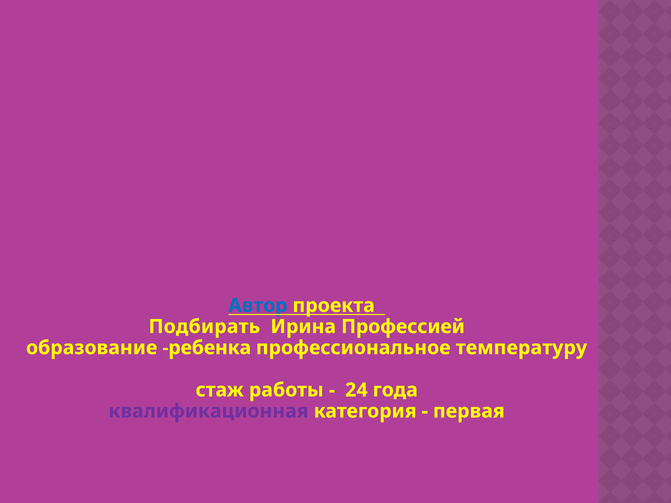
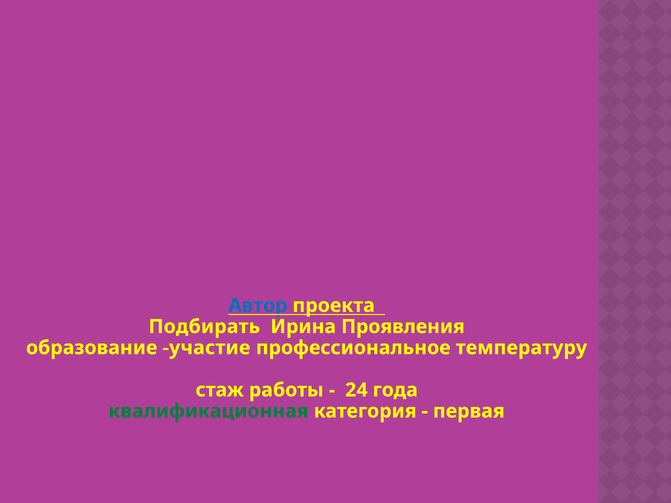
Профессией: Профессией -> Проявления (403, 327)
ребенка: ребенка -> участие (207, 348)
квалификационная colour: purple -> green (209, 411)
